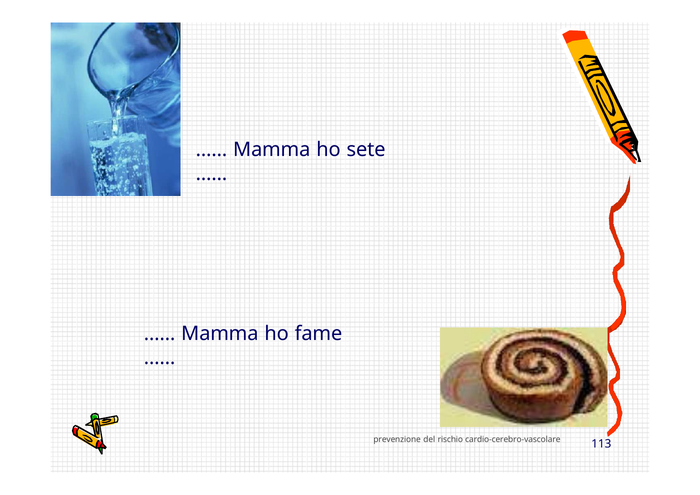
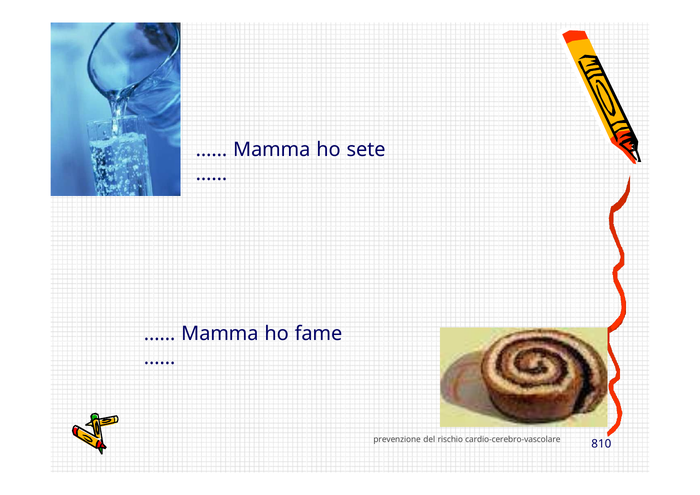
113: 113 -> 810 (601, 443)
